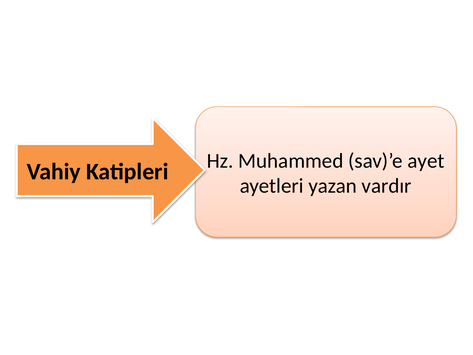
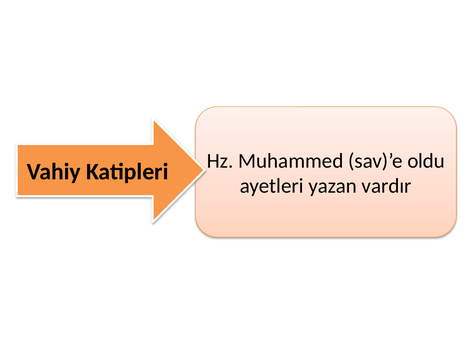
ayet: ayet -> oldu (426, 161)
